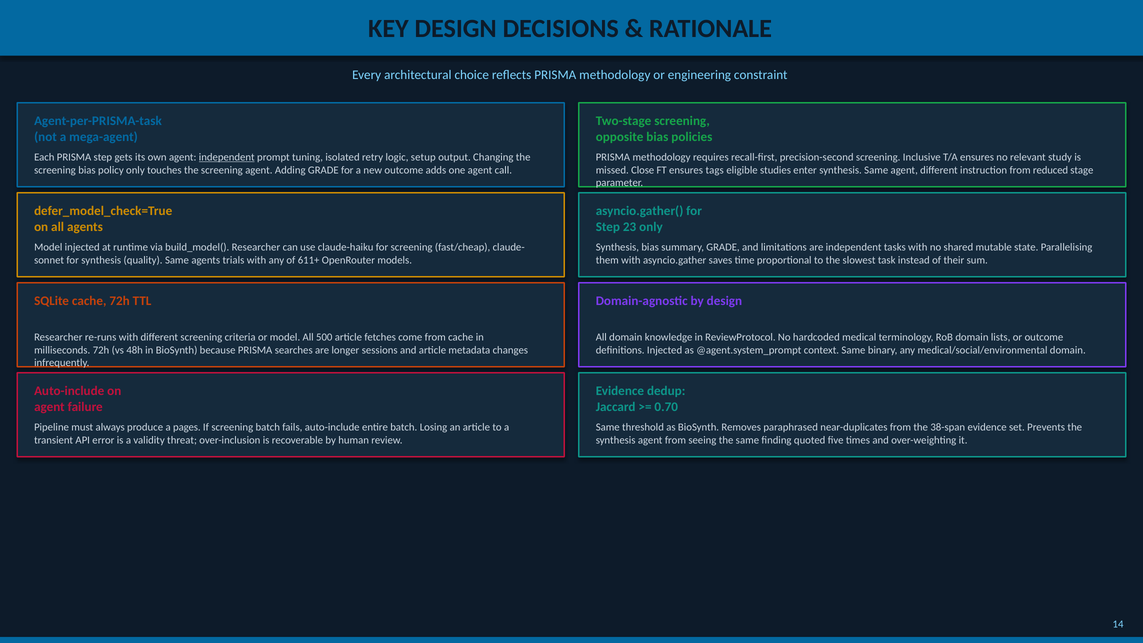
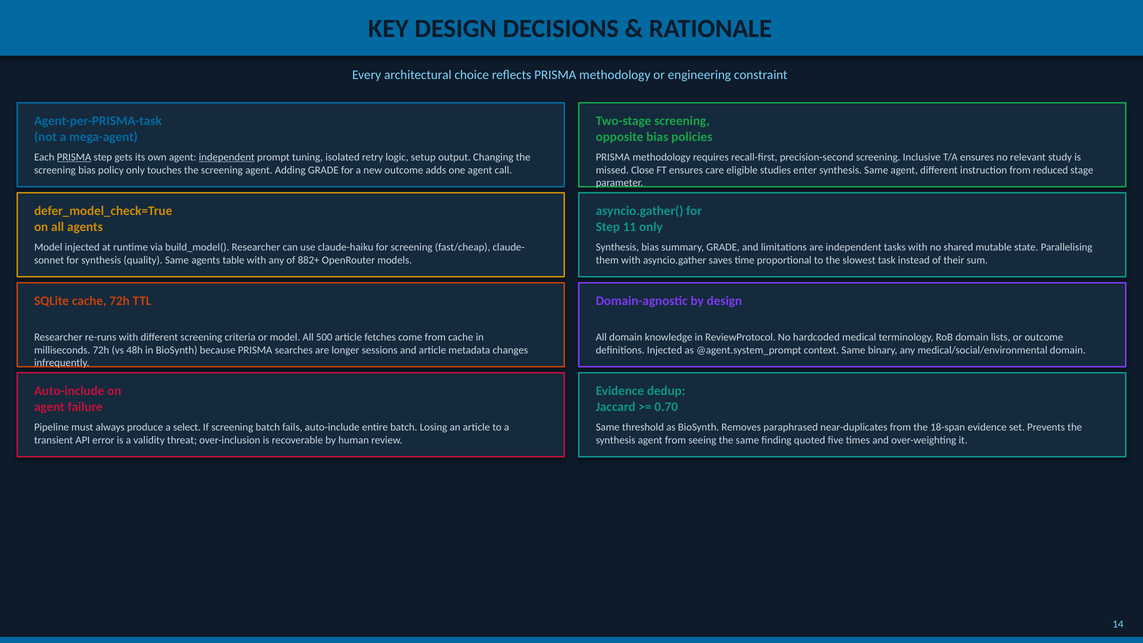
PRISMA underline: none -> present (74, 157)
tags: tags -> care (715, 170)
23: 23 -> 11 (630, 227)
trials: trials -> table (234, 260)
611+: 611+ -> 882+ (309, 260)
pages: pages -> select (187, 427)
38-span: 38-span -> 18-span (948, 427)
